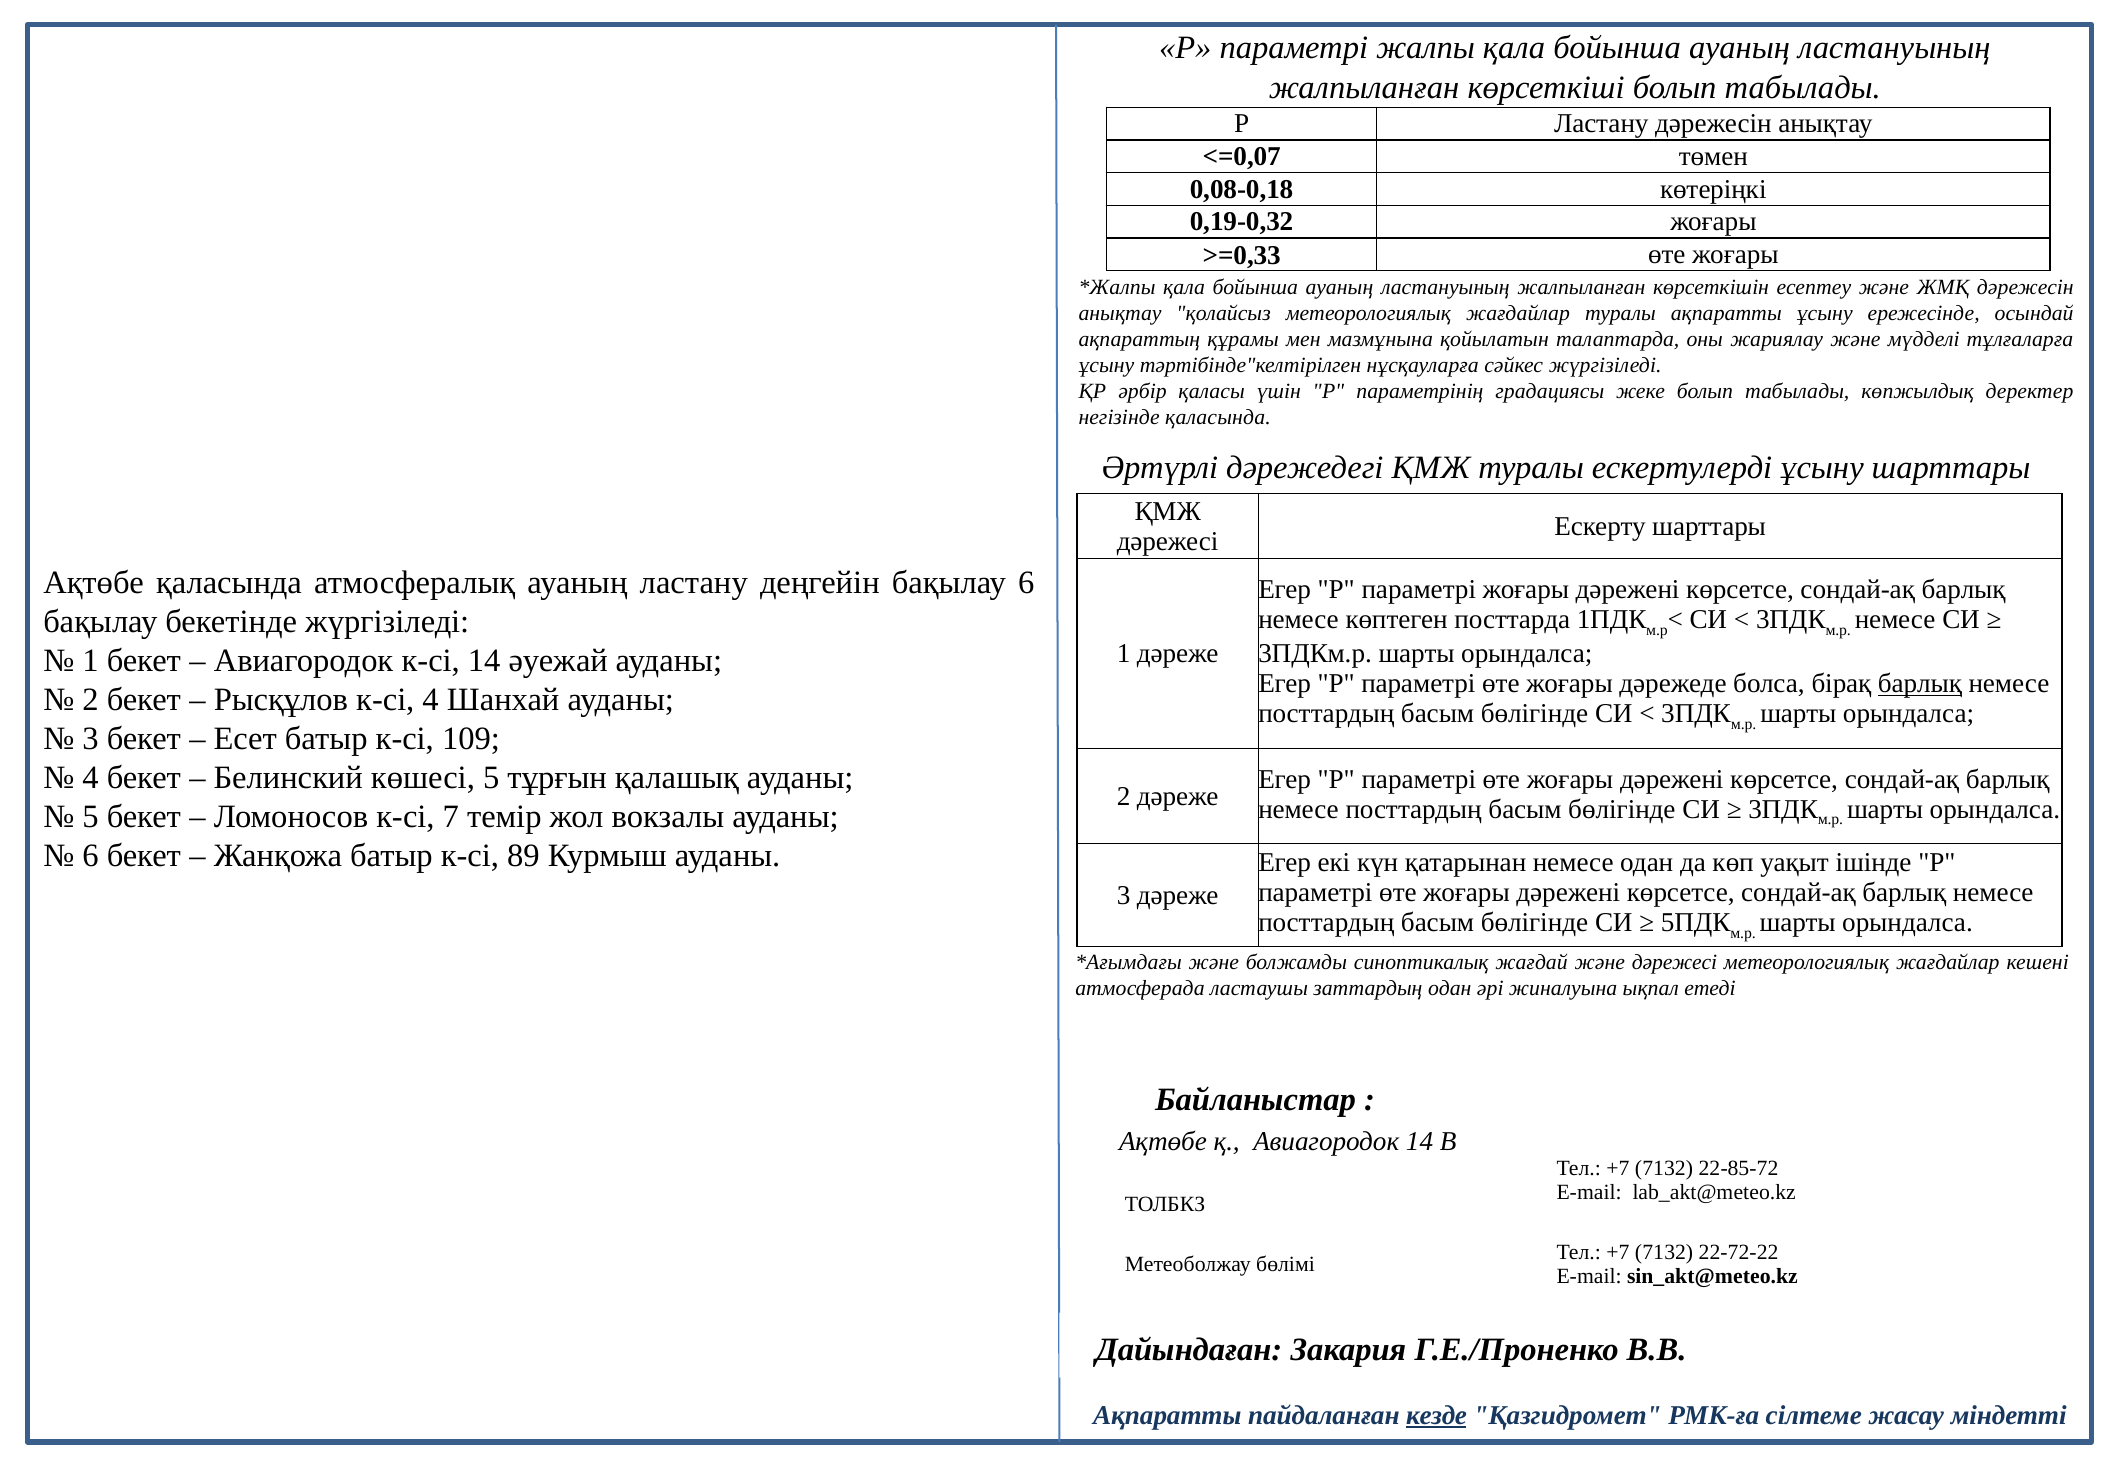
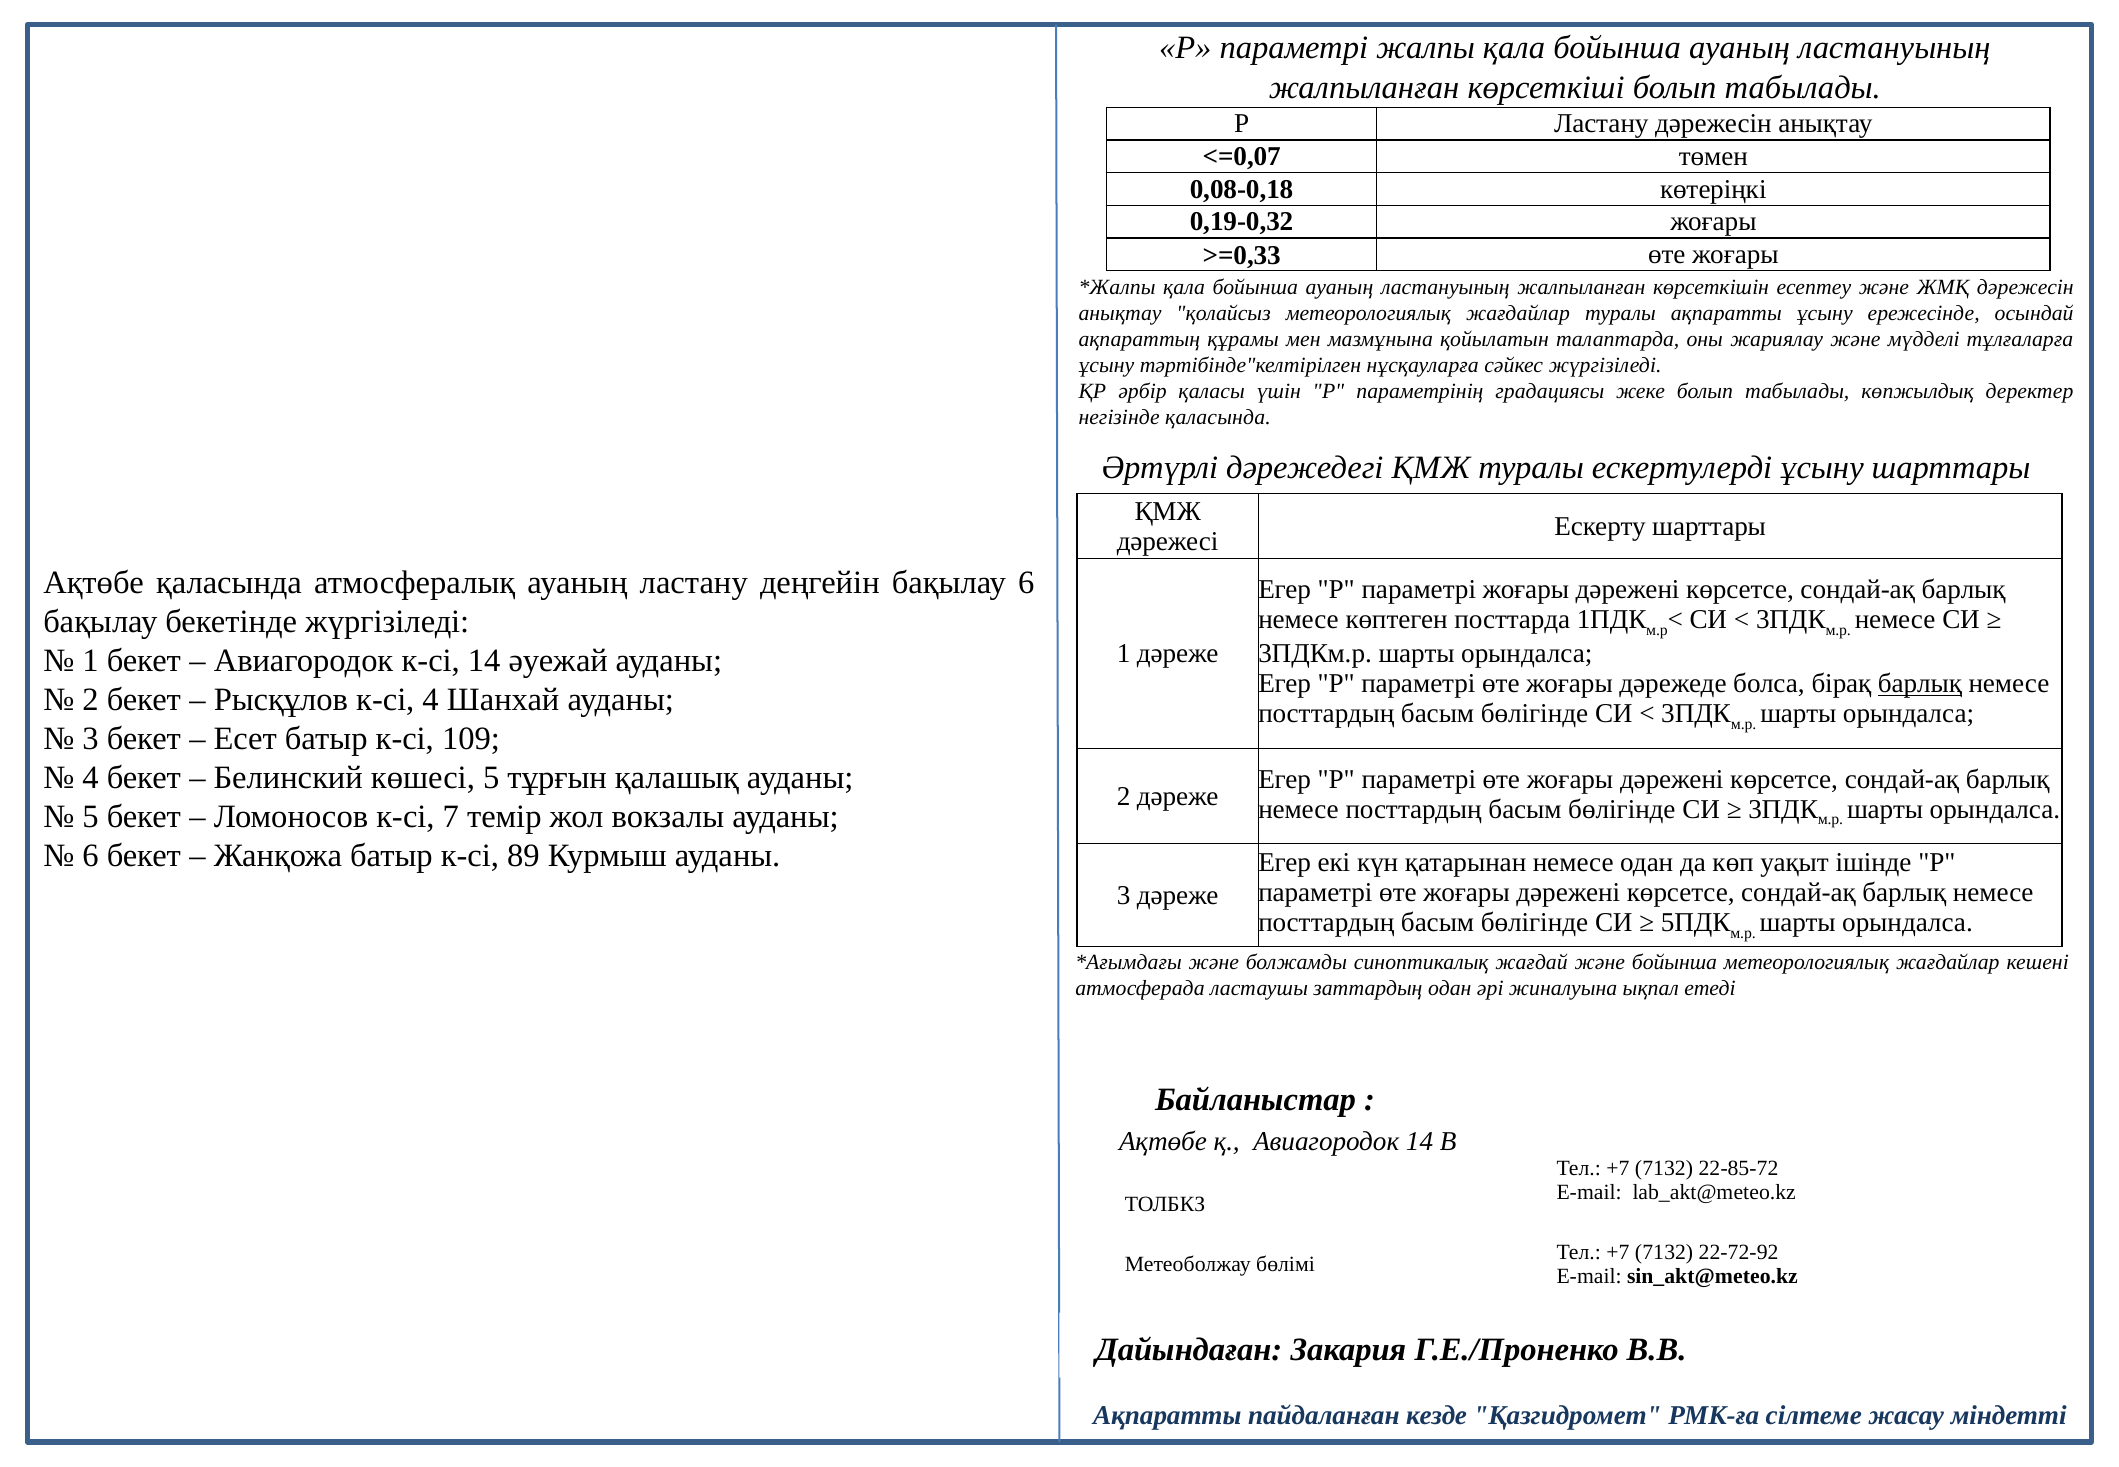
және дәрежесі: дәрежесі -> бойынша (1674, 962)
22-72-22: 22-72-22 -> 22-72-92 (1739, 1253)
кезде underline: present -> none (1437, 1415)
